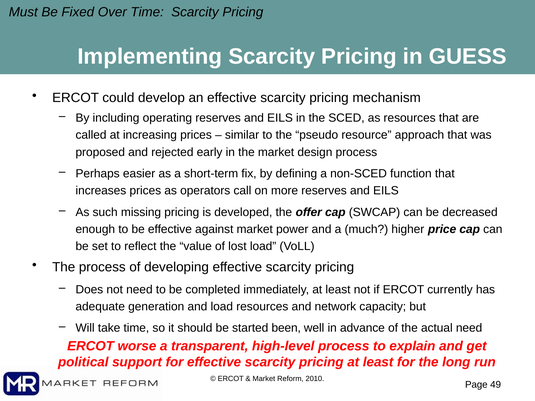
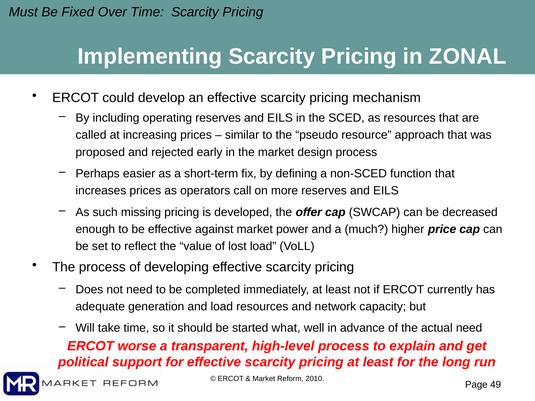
GUESS: GUESS -> ZONAL (468, 56)
been: been -> what (286, 328)
